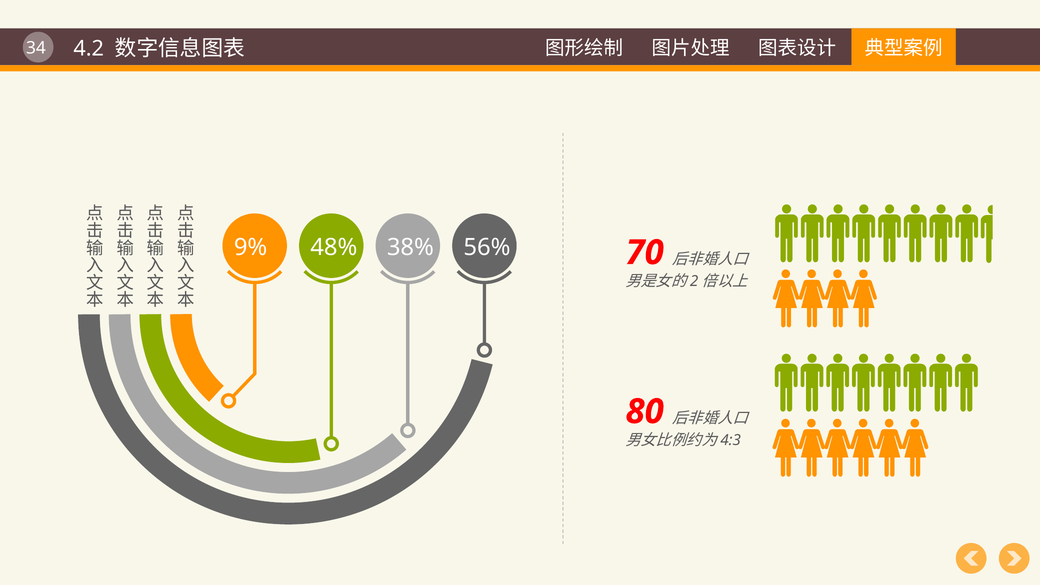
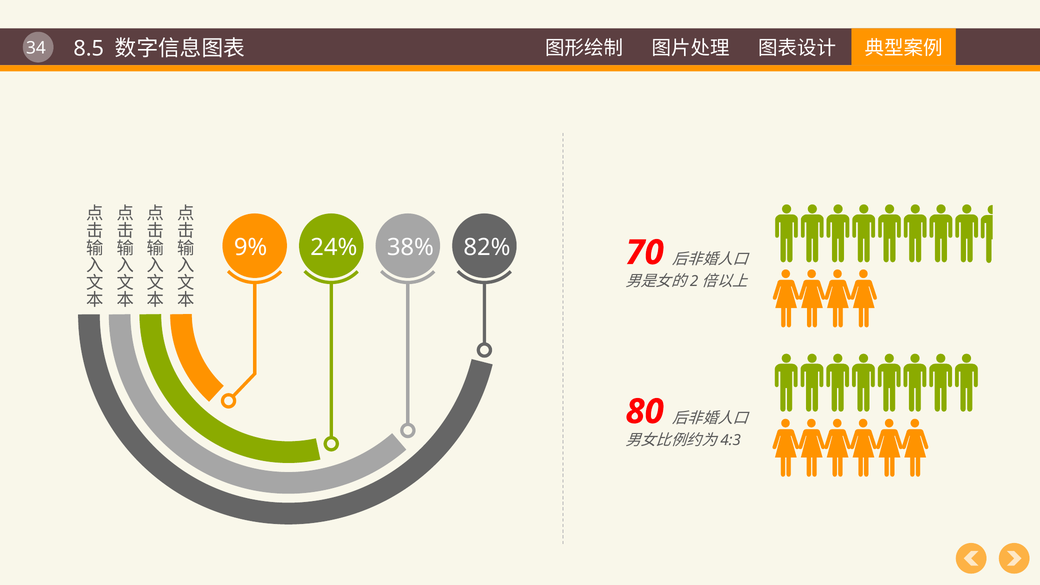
4.2: 4.2 -> 8.5 (89, 48)
48%: 48% -> 24% (334, 247)
56%: 56% -> 82% (487, 247)
